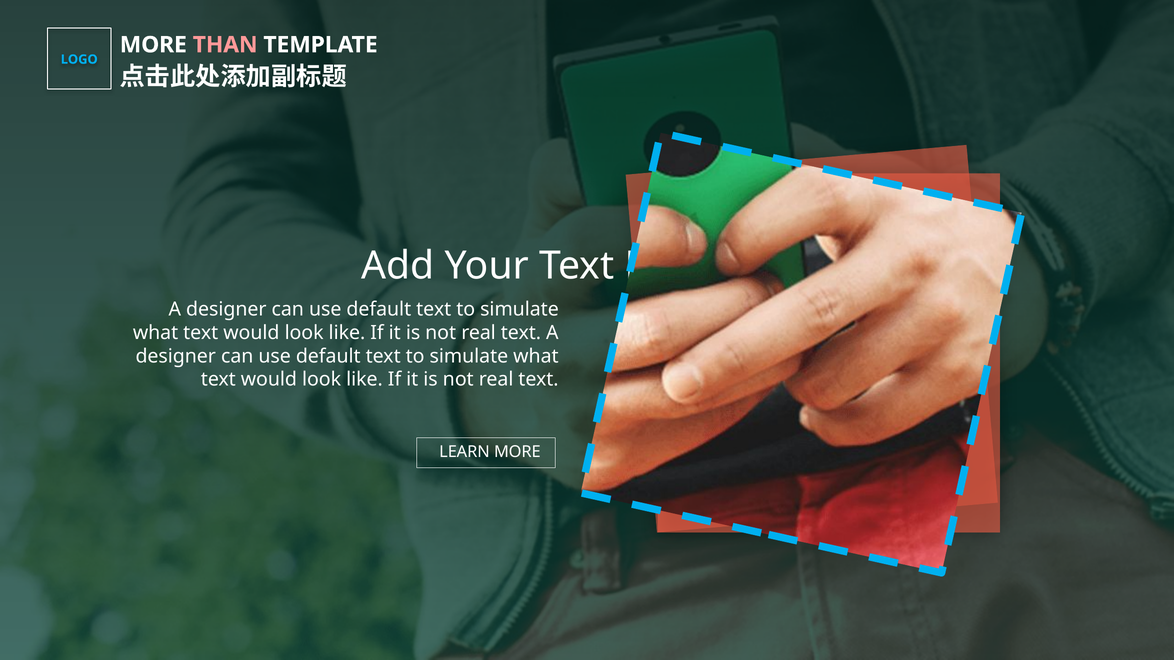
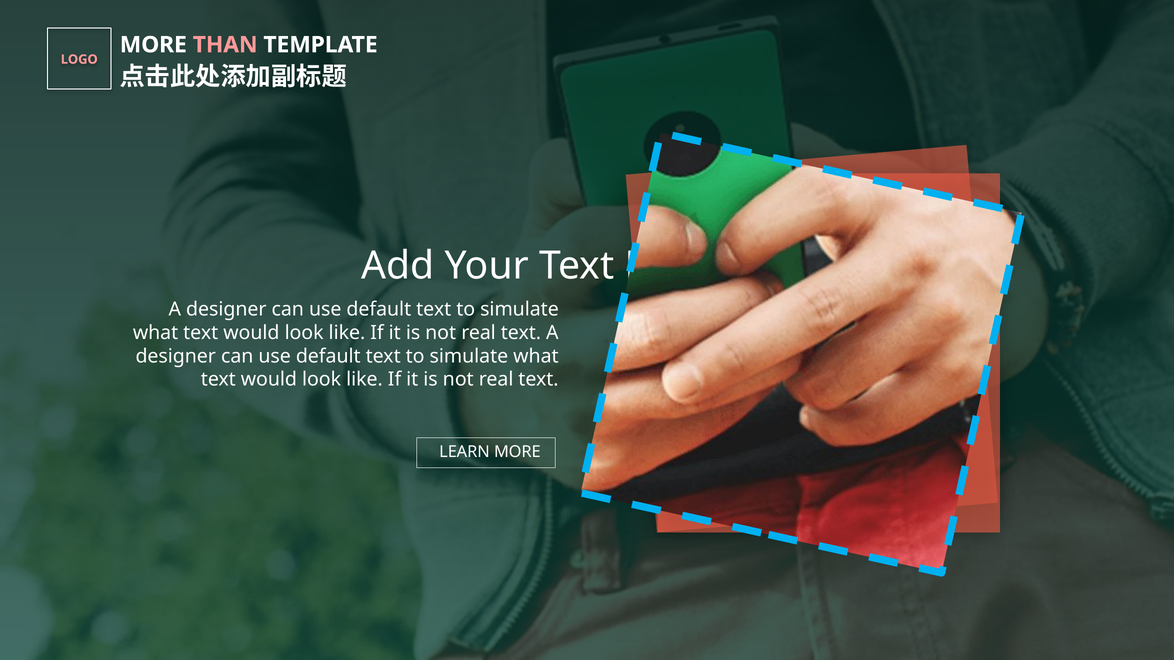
LOGO colour: light blue -> pink (79, 59)
